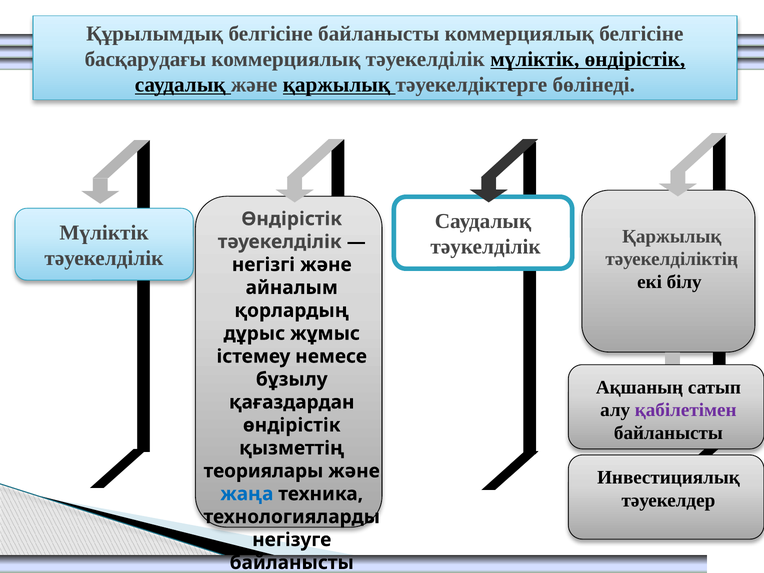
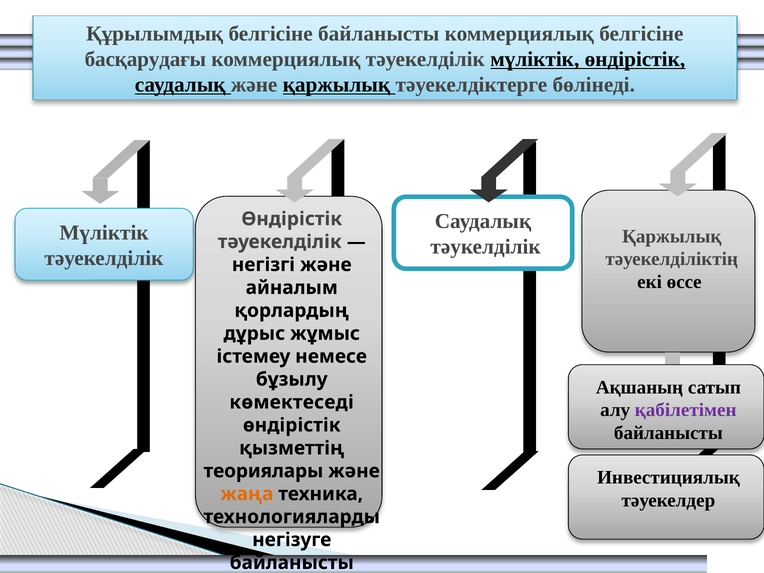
білу: білу -> өссе (684, 282)
қағаздардан: қағаздардан -> көмектеседі (292, 402)
жаңа colour: blue -> orange (247, 494)
